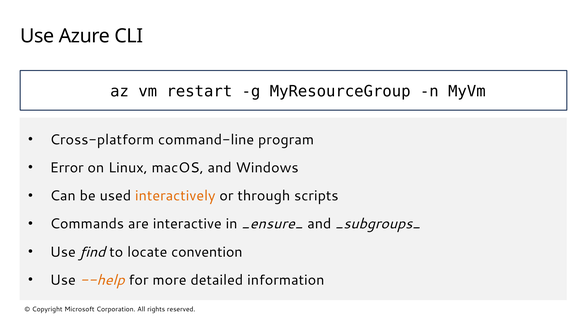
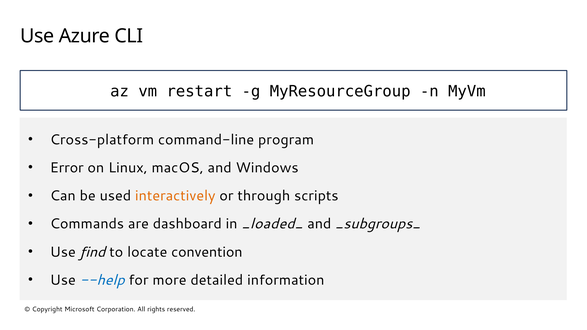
interactive: interactive -> dashboard (187, 224)
_ensure_: _ensure_ -> _loaded_ (272, 224)
--help colour: orange -> blue (102, 280)
